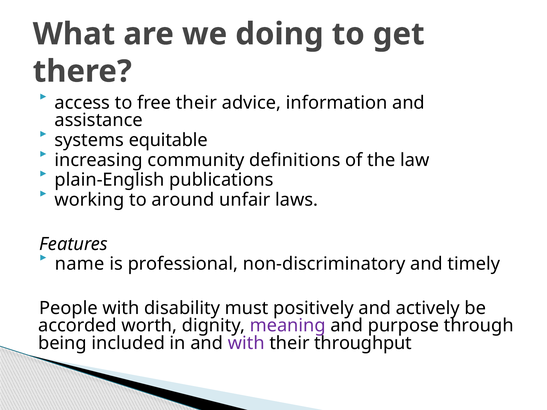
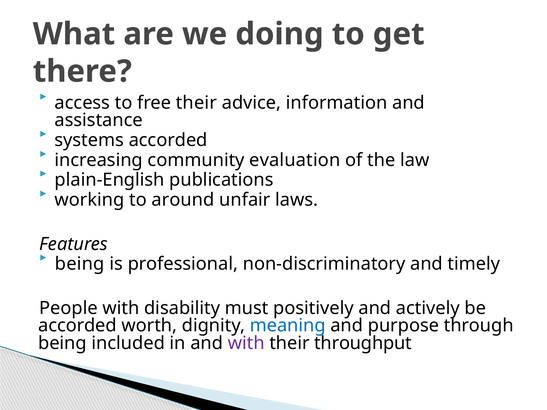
systems equitable: equitable -> accorded (168, 140)
definitions: definitions -> evaluation (295, 160)
name: name -> being (80, 264)
meaning colour: purple -> blue (288, 326)
